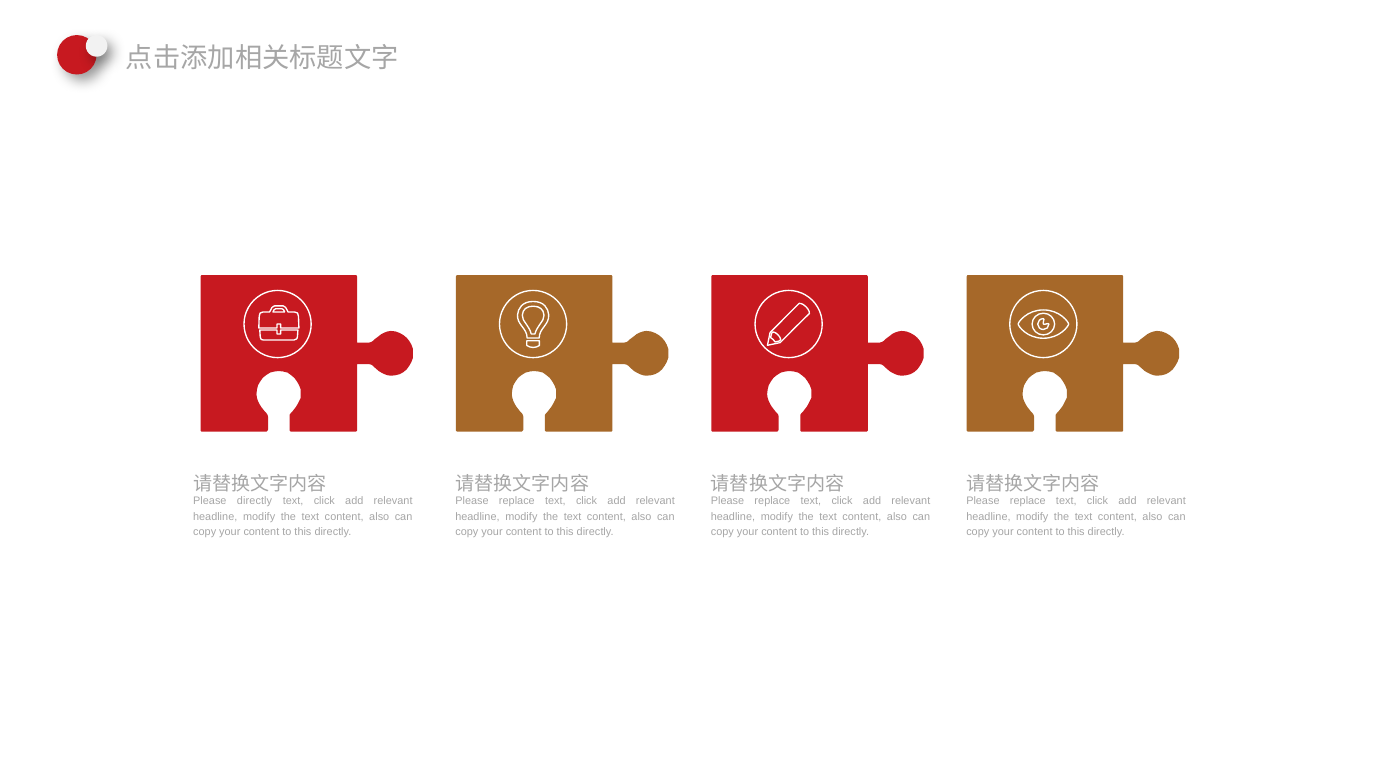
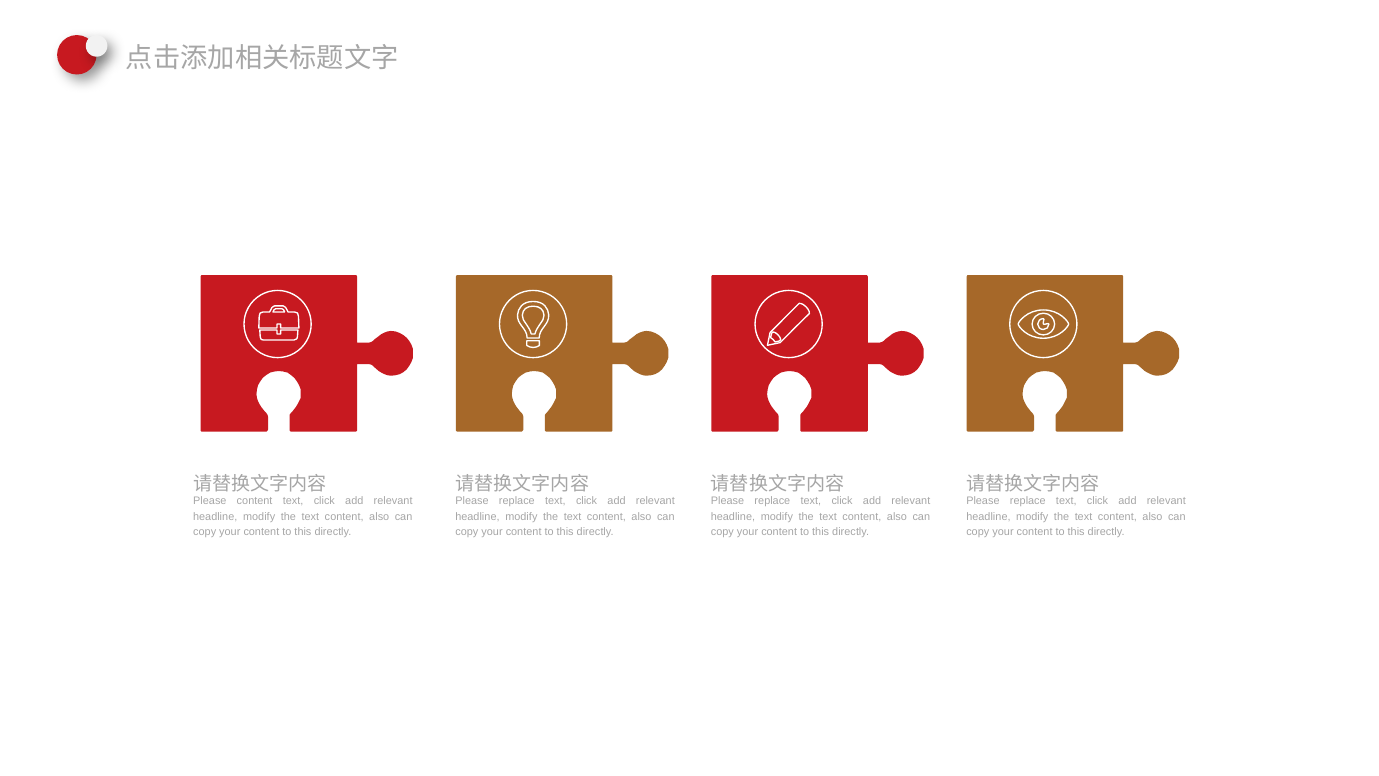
Please directly: directly -> content (255, 501)
